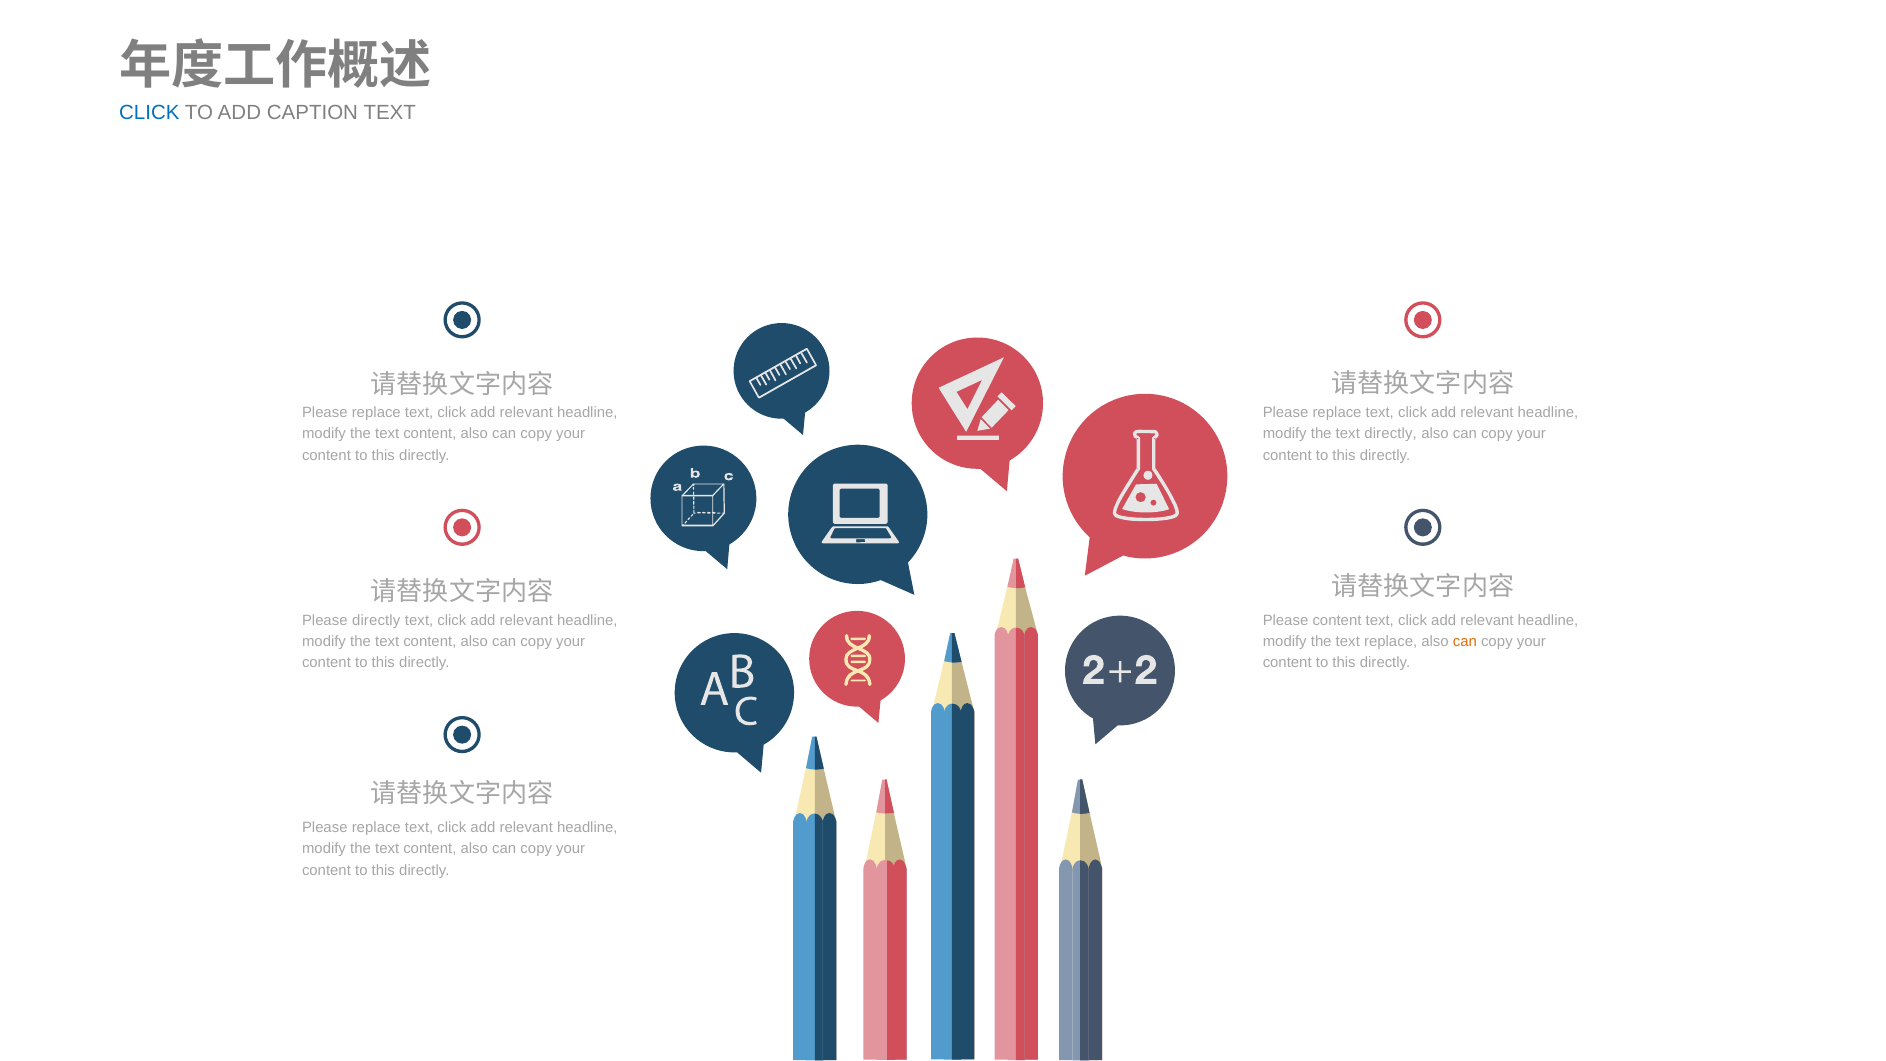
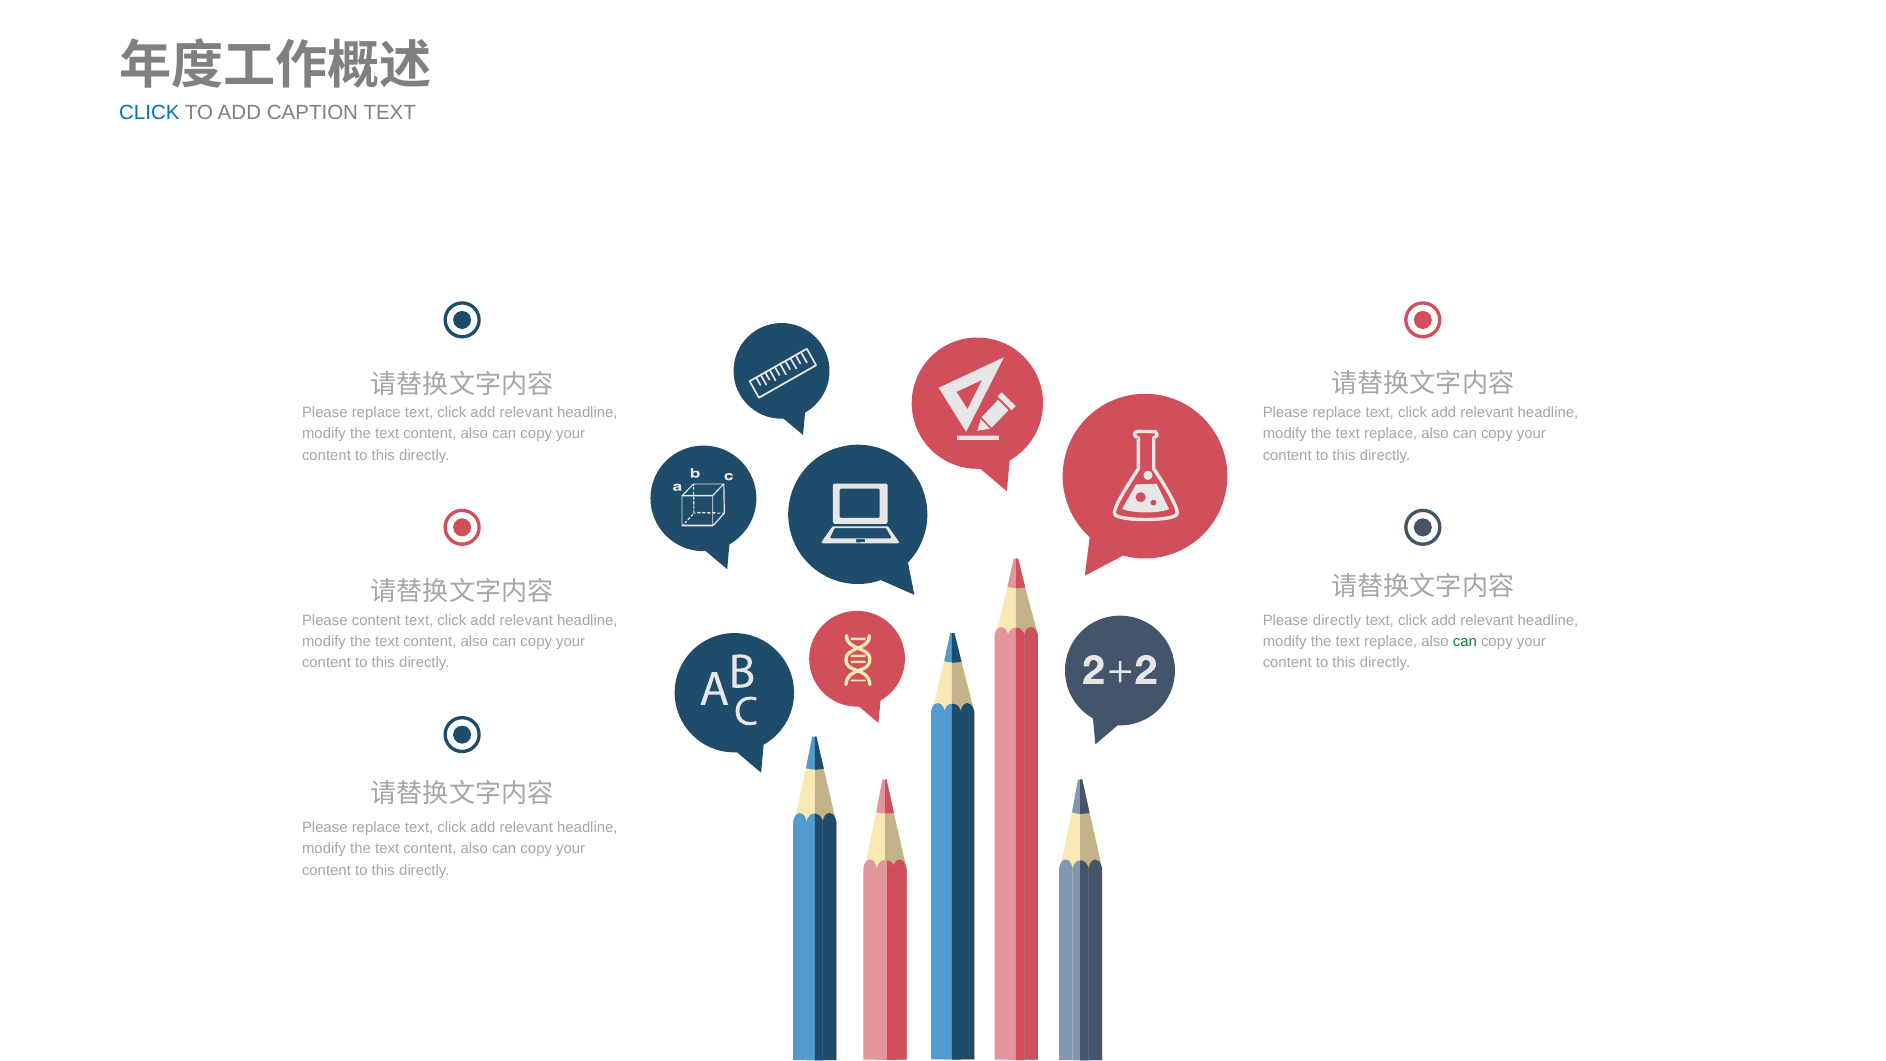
directly: directly -> replace (1391, 434)
Please directly: directly -> content (376, 620)
Please content: content -> directly (1337, 620)
can colour: orange -> green (1465, 641)
